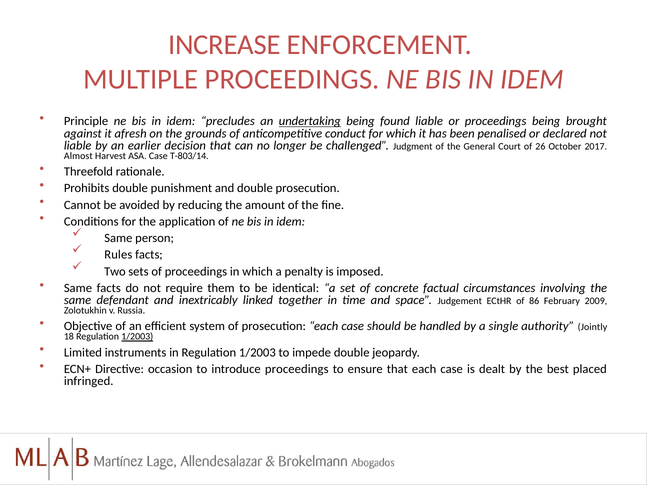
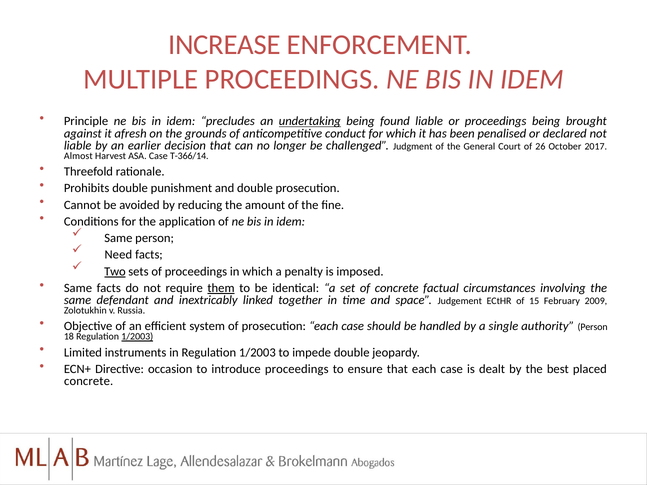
T-803/14: T-803/14 -> T-366/14 (189, 156)
Rules: Rules -> Need (118, 255)
Two underline: none -> present (115, 272)
them underline: none -> present (221, 288)
86: 86 -> 15 (534, 301)
authority Jointly: Jointly -> Person (593, 327)
infringed: infringed -> concrete (89, 381)
